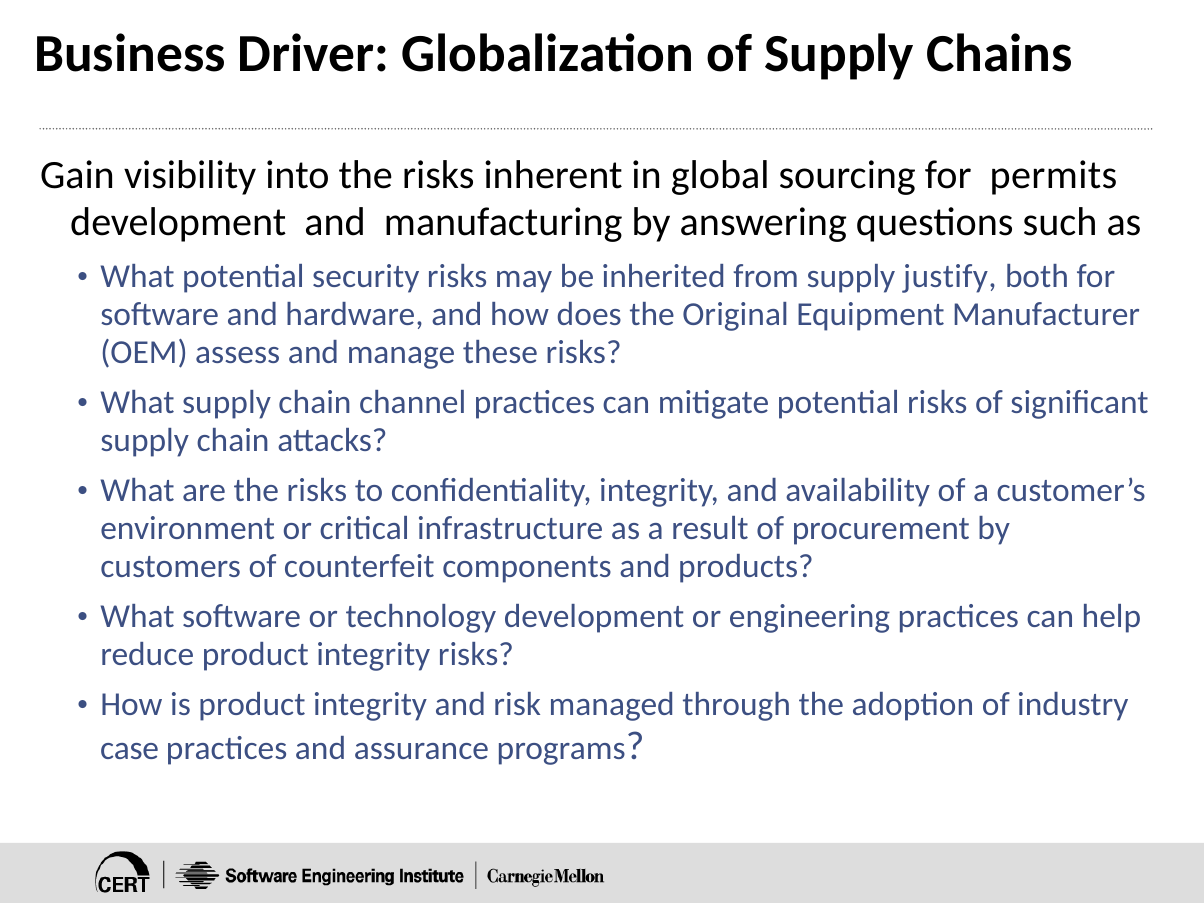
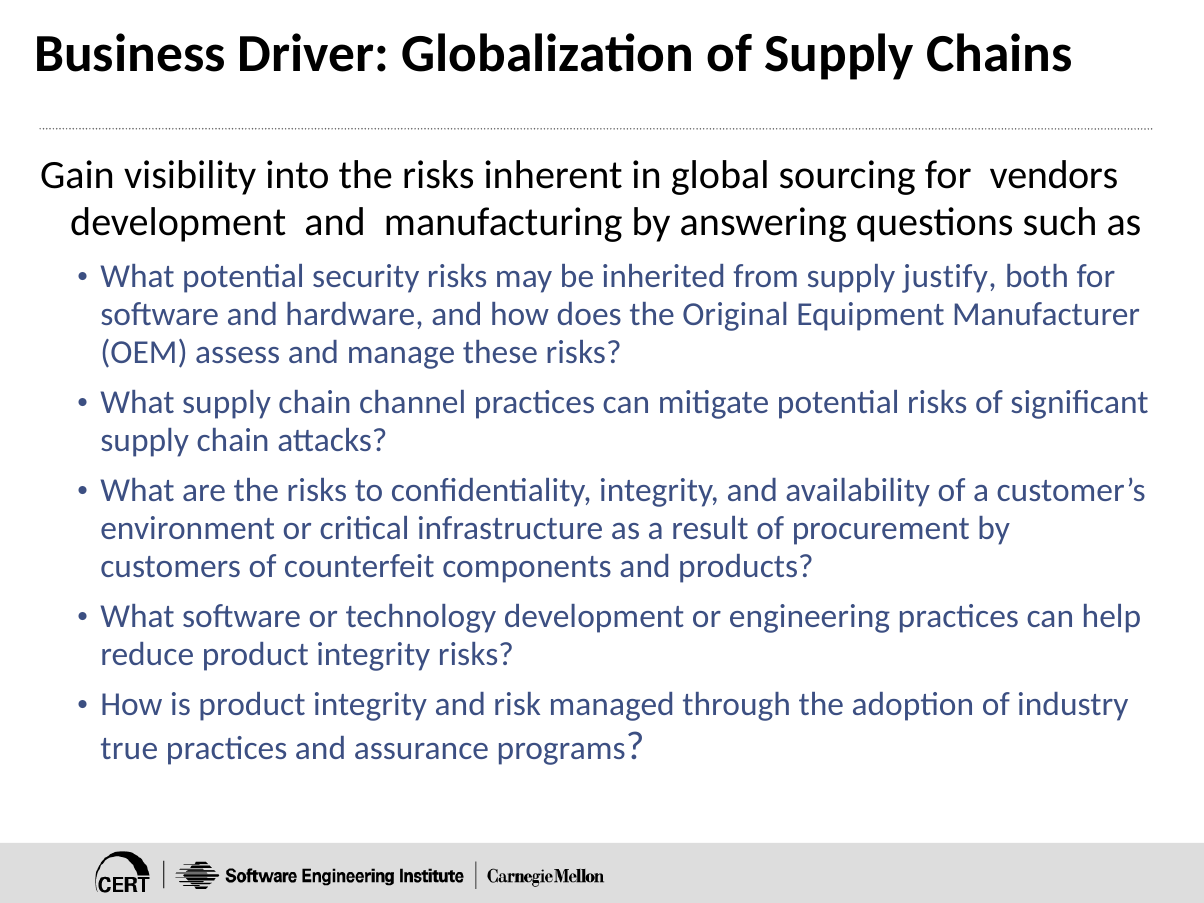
permits: permits -> vendors (1054, 175)
case: case -> true (129, 749)
